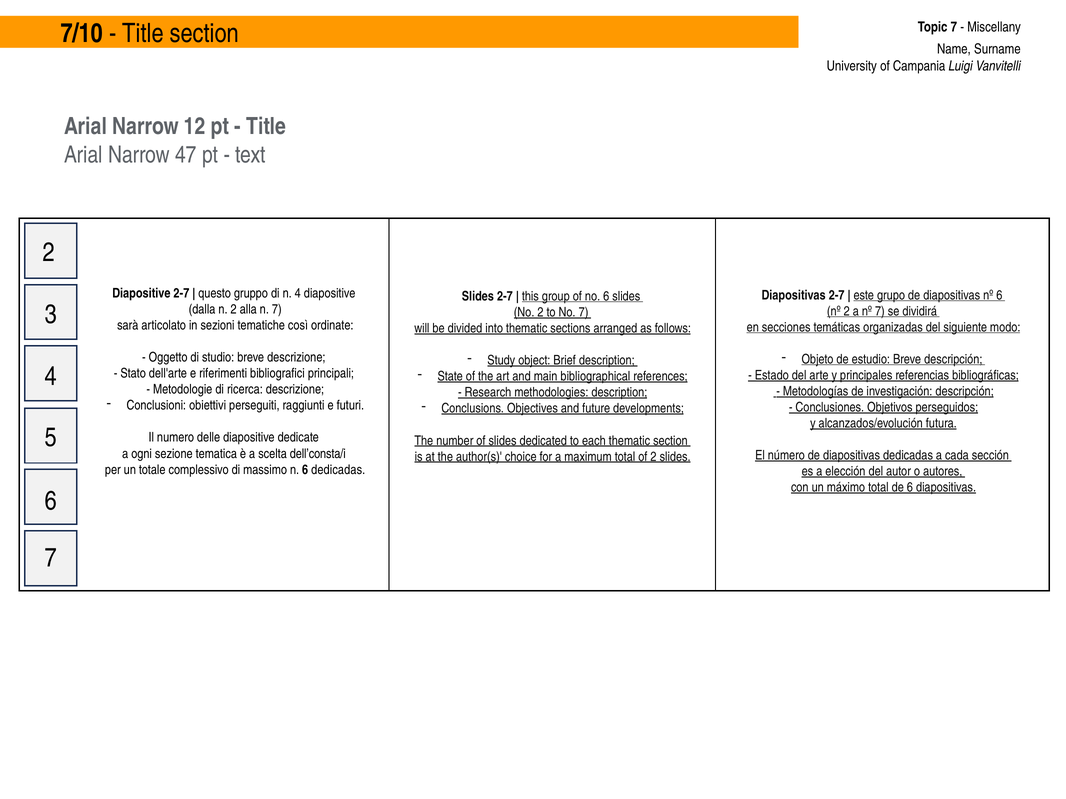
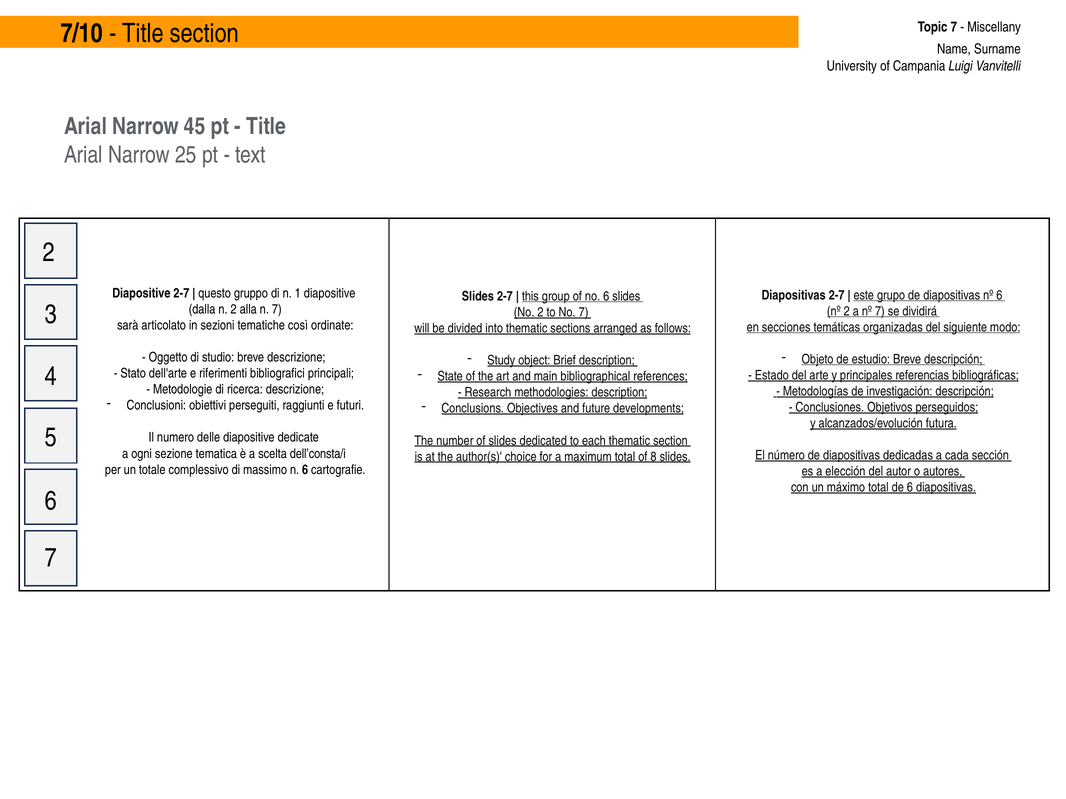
12: 12 -> 45 (195, 126)
47: 47 -> 25 (186, 155)
n 4: 4 -> 1 (298, 294)
of 2: 2 -> 8 (653, 457)
6 dedicadas: dedicadas -> cartografie (338, 470)
